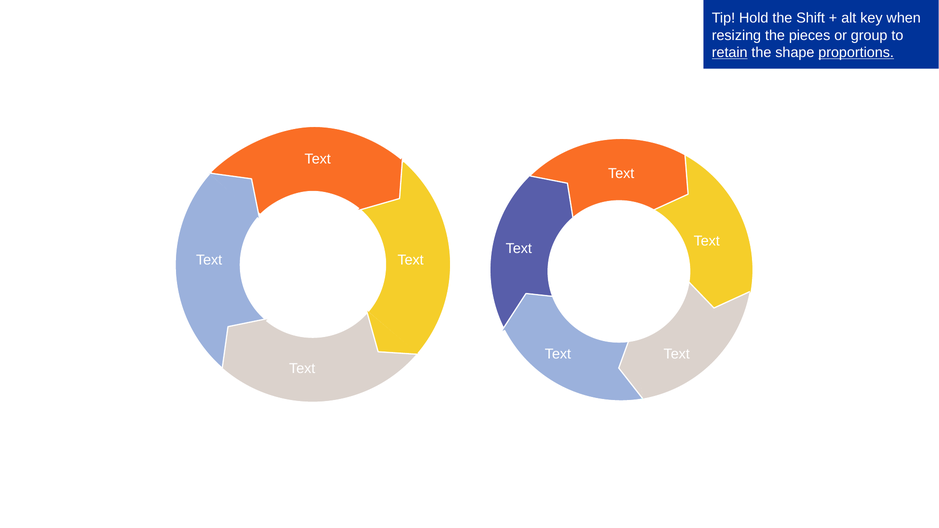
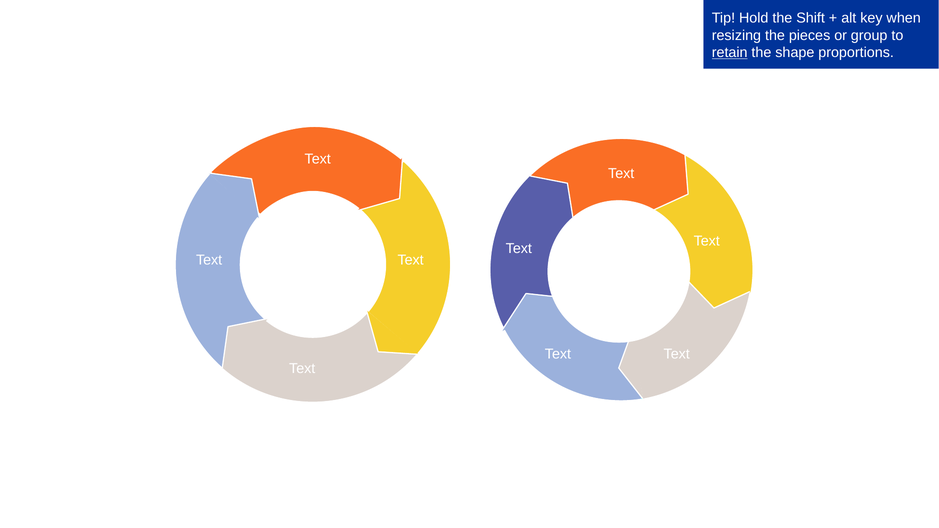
proportions underline: present -> none (856, 53)
